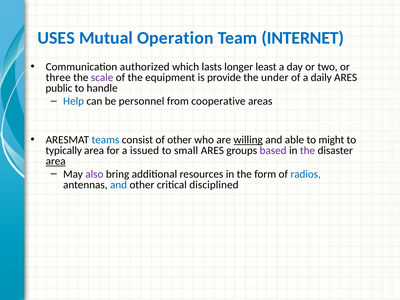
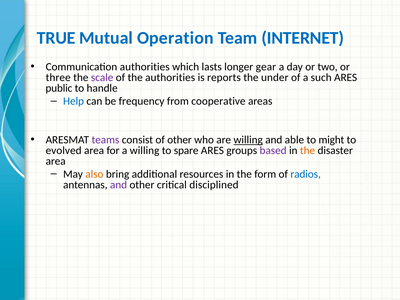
USES: USES -> TRUE (56, 38)
Communication authorized: authorized -> authorities (145, 67)
least: least -> gear (266, 67)
the equipment: equipment -> authorities (170, 78)
provide: provide -> reports (224, 78)
daily: daily -> such (321, 78)
personnel: personnel -> frequency (142, 101)
teams colour: blue -> purple (105, 140)
typically: typically -> evolved (64, 150)
a issued: issued -> willing (145, 150)
small: small -> spare (186, 150)
the colour: purple -> orange (308, 150)
area underline: present -> none (56, 161)
also colour: purple -> orange (94, 174)
and colour: blue -> purple (119, 185)
